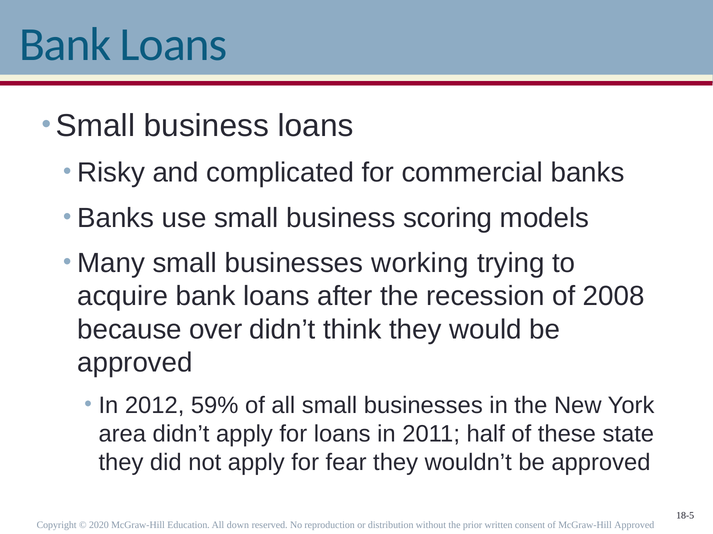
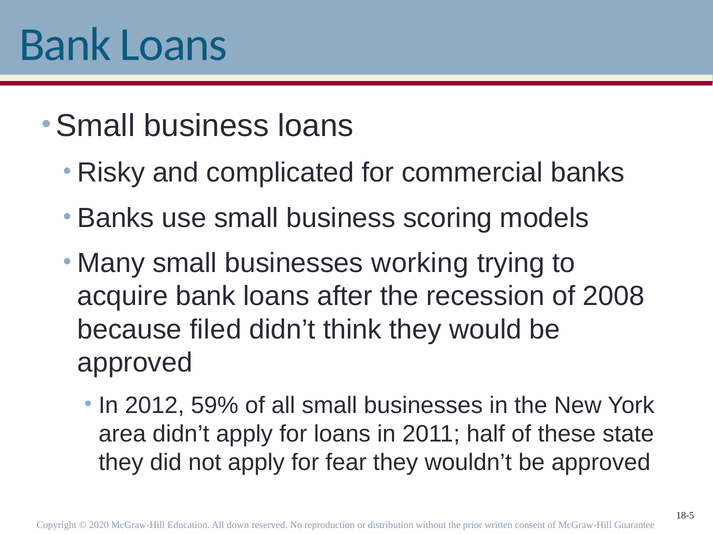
over: over -> filed (216, 330)
McGraw-Hill Approved: Approved -> Guarantee (634, 526)
